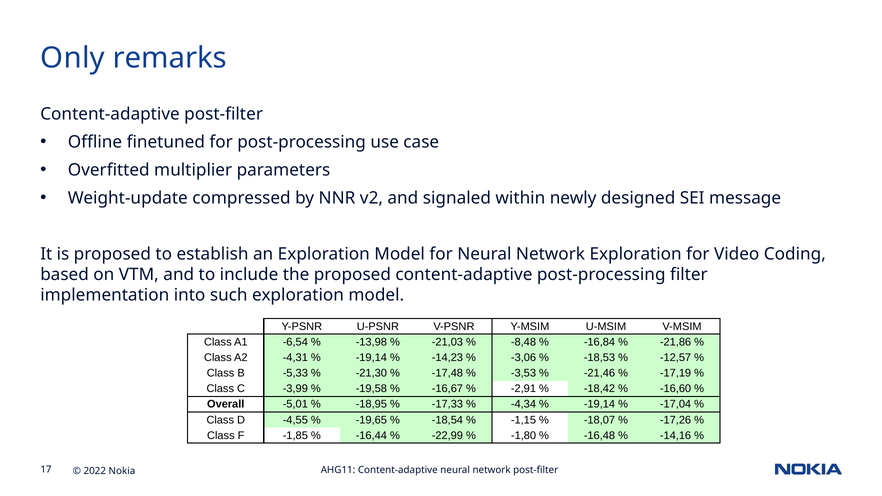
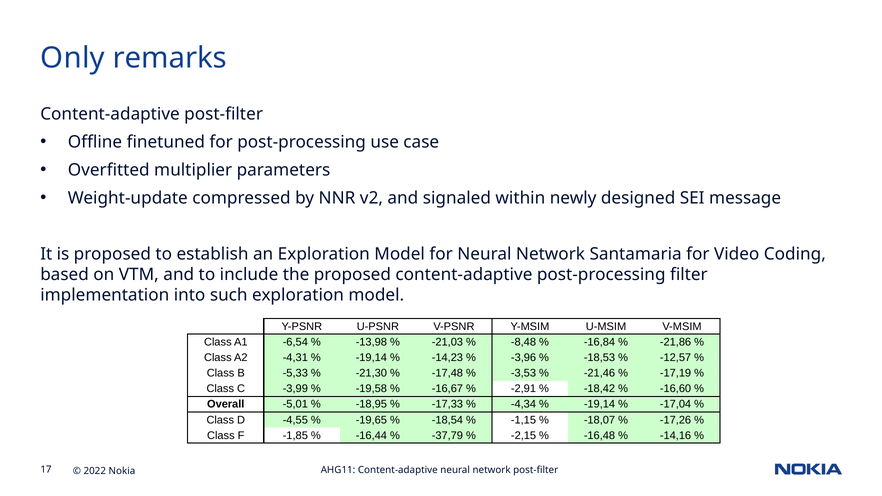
Network Exploration: Exploration -> Santamaria (636, 254)
-3,06: -3,06 -> -3,96 (524, 358)
-22,99: -22,99 -> -37,79 (447, 436)
-1,80: -1,80 -> -2,15 (524, 436)
